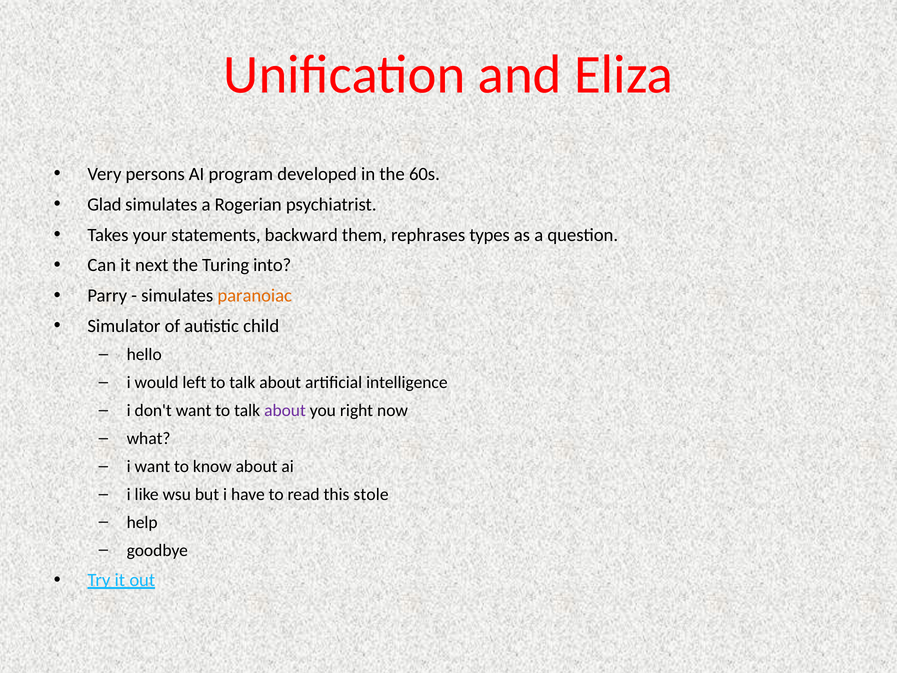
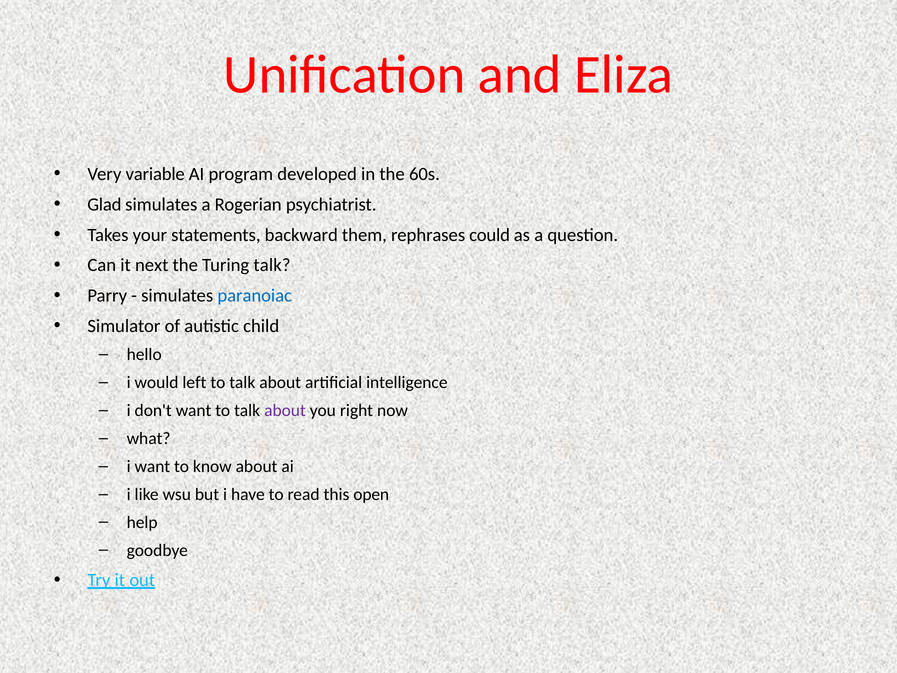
persons: persons -> variable (155, 174)
types: types -> could (490, 235)
Turing into: into -> talk (272, 265)
paranoiac colour: orange -> blue (255, 296)
stole: stole -> open (371, 494)
